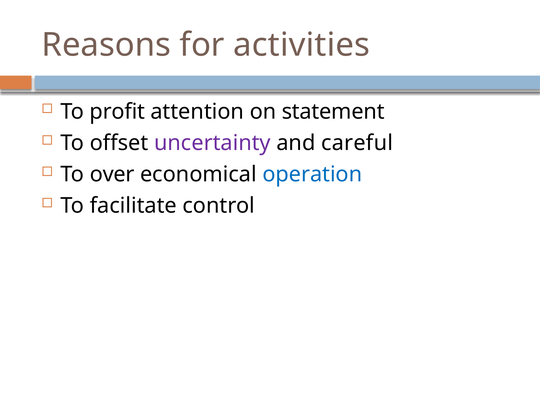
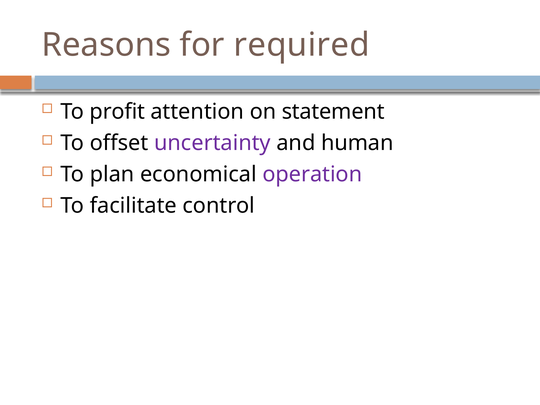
activities: activities -> required (302, 45)
careful: careful -> human (357, 143)
over: over -> plan (112, 174)
operation colour: blue -> purple (312, 174)
